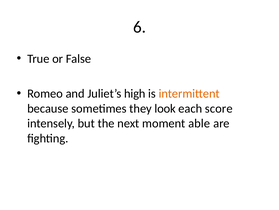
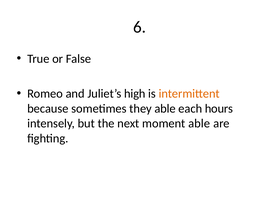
they look: look -> able (165, 108)
score: score -> hours (219, 108)
